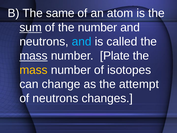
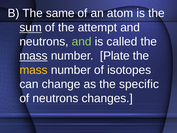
the number: number -> attempt (97, 27)
and colour: light blue -> light green (82, 42)
attempt: attempt -> specific (139, 84)
